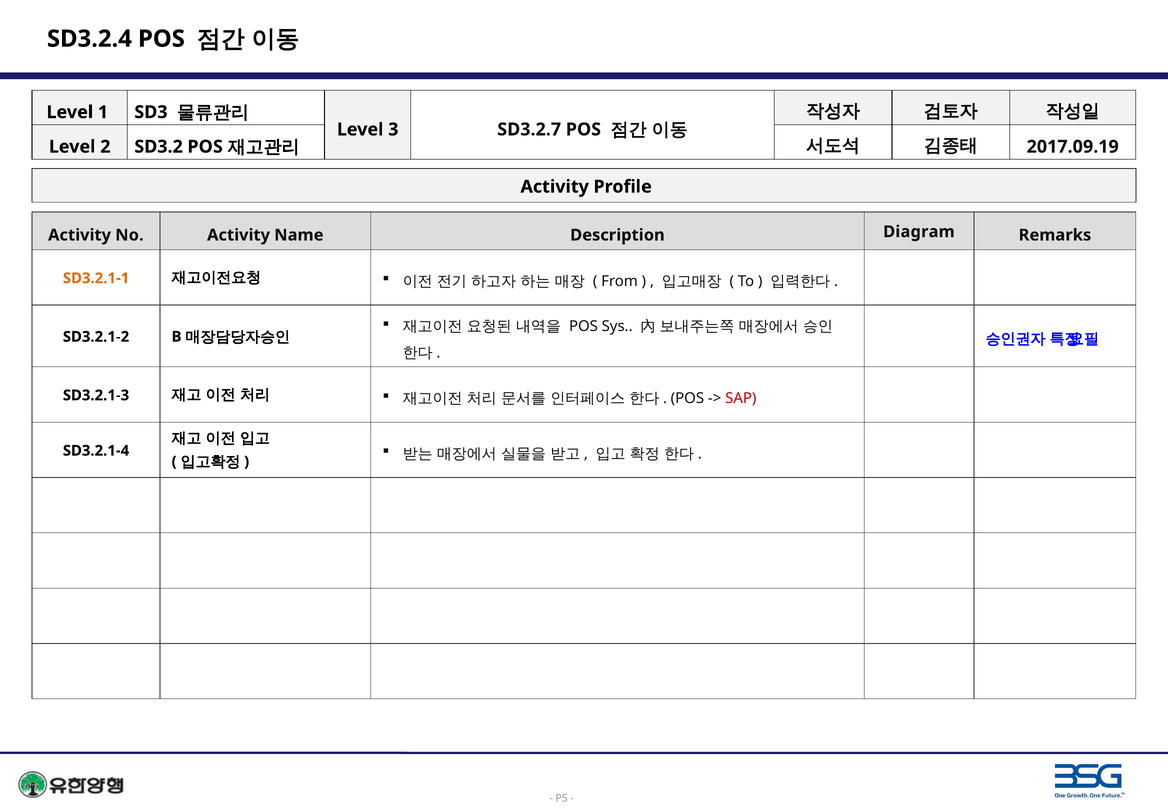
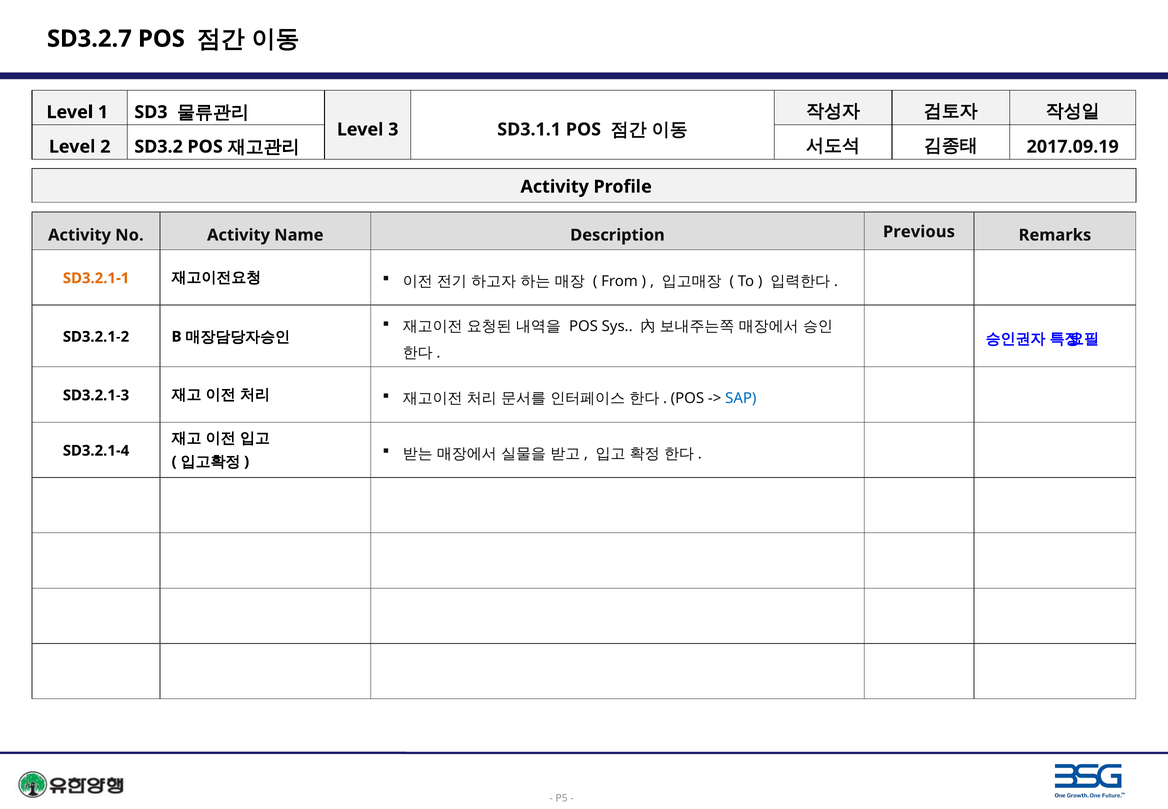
SD3.2.4: SD3.2.4 -> SD3.2.7 (89, 39)
SD3.2.7: SD3.2.7 -> SD3.1.1 (529, 129)
Diagram: Diagram -> Previous (919, 232)
SAP colour: red -> blue (741, 398)
